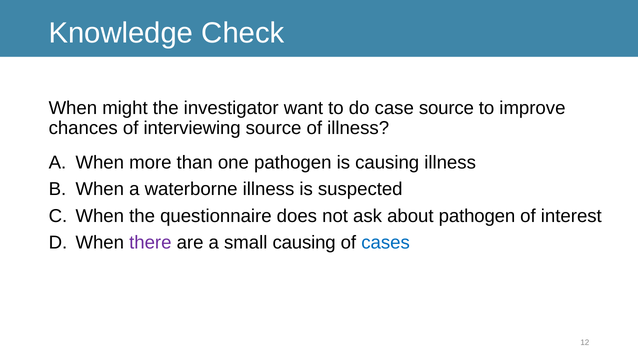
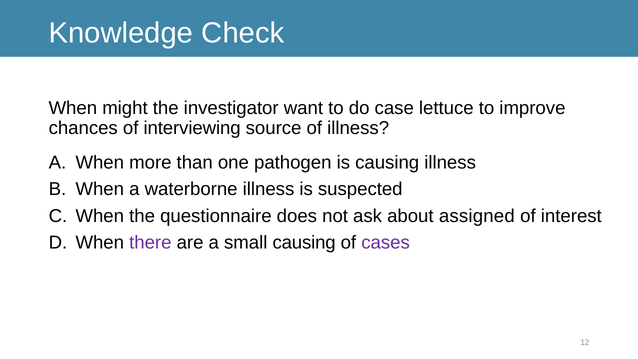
case source: source -> lettuce (446, 108)
about pathogen: pathogen -> assigned (477, 216)
cases colour: blue -> purple (386, 243)
